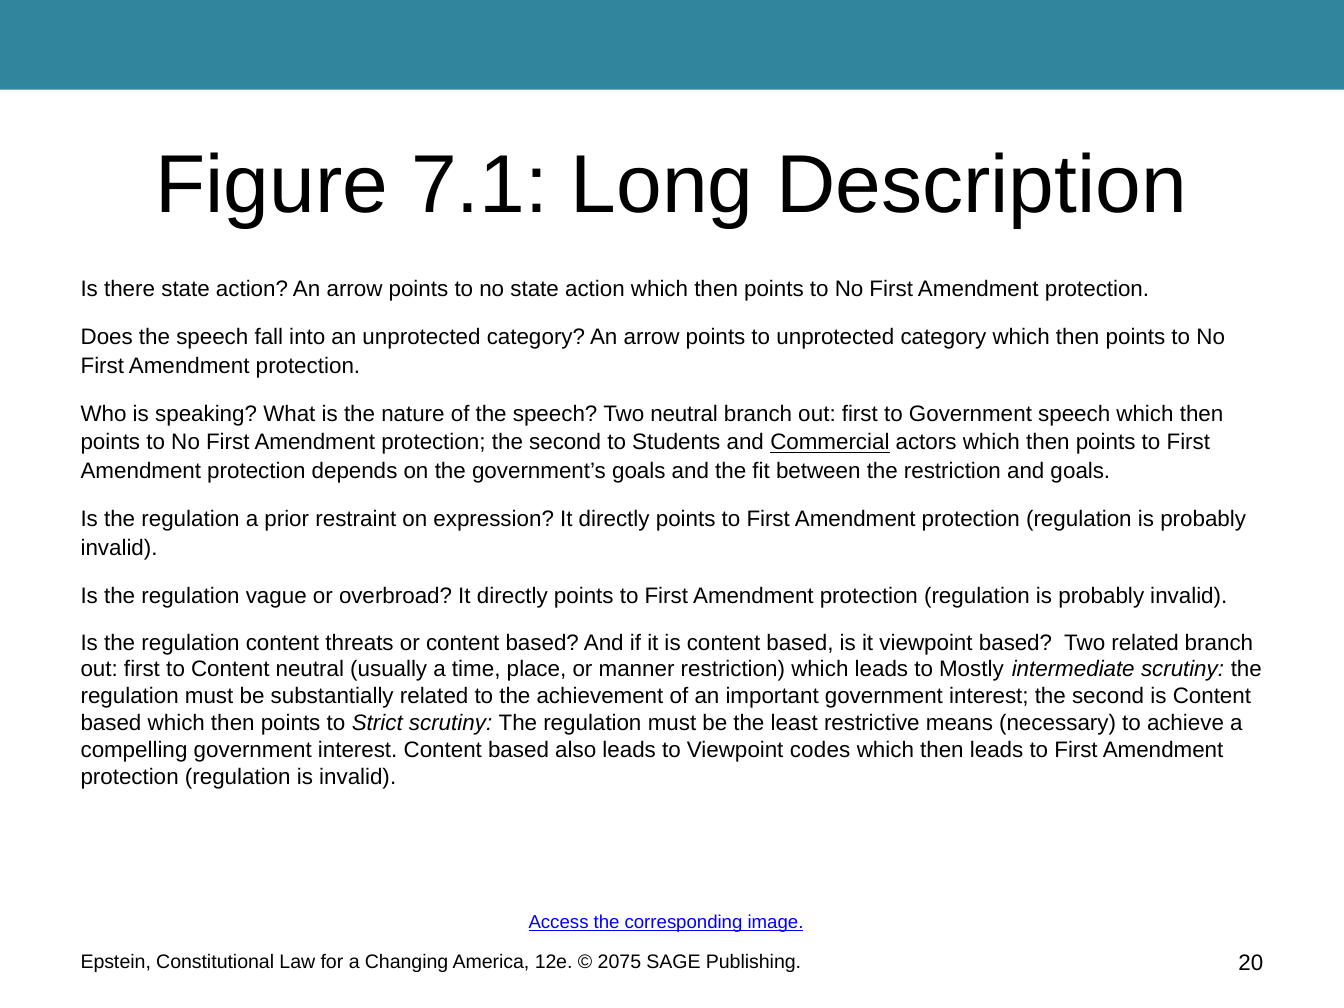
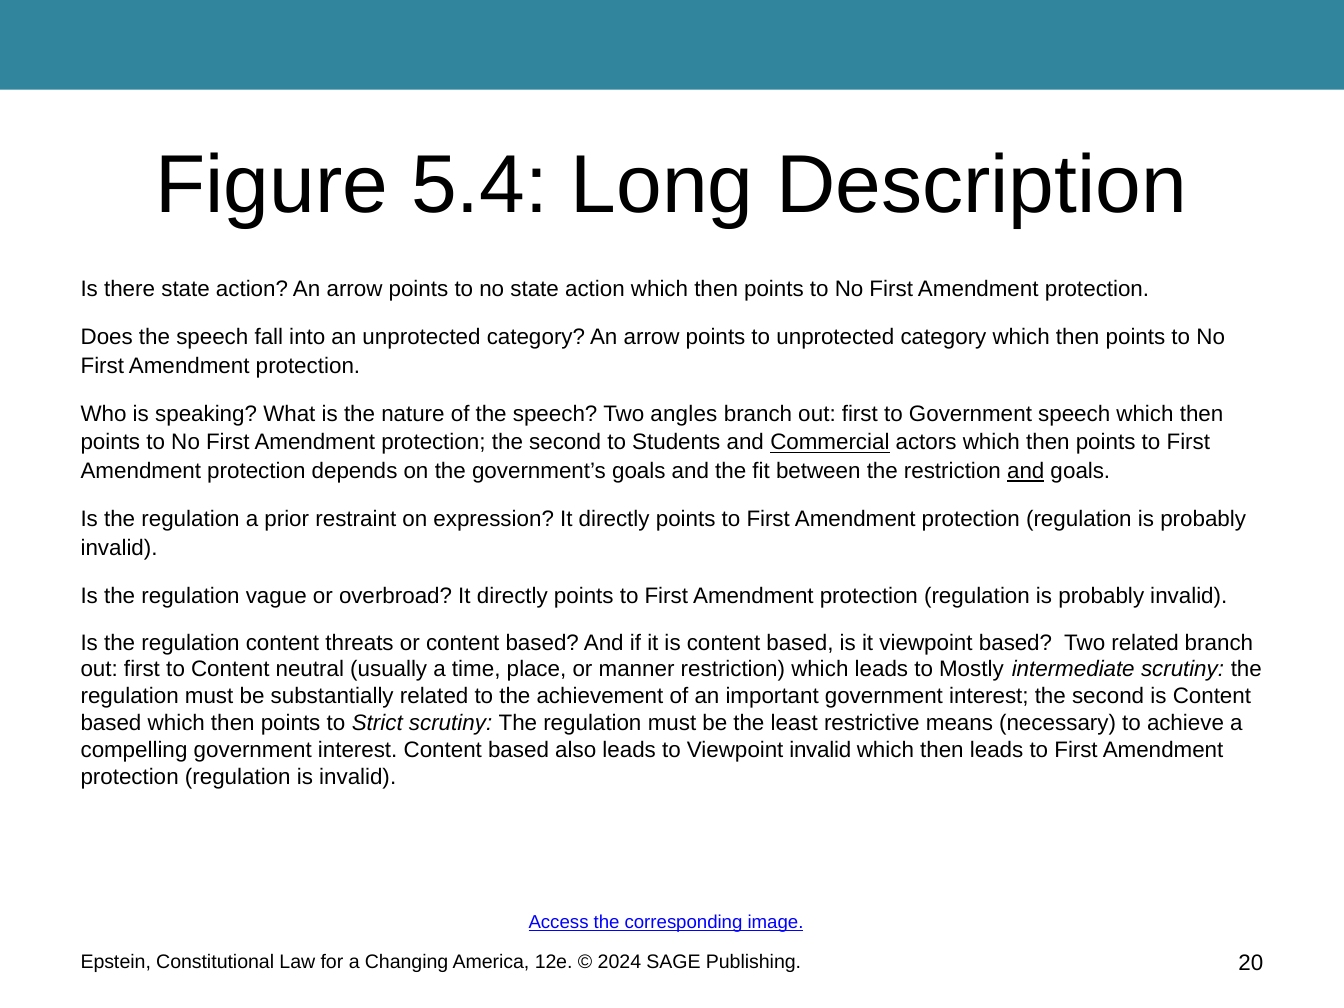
7.1: 7.1 -> 5.4 (480, 185)
Two neutral: neutral -> angles (684, 414)
and underline: none -> present (1026, 471)
Viewpoint codes: codes -> invalid (820, 750)
2075: 2075 -> 2024 (619, 962)
